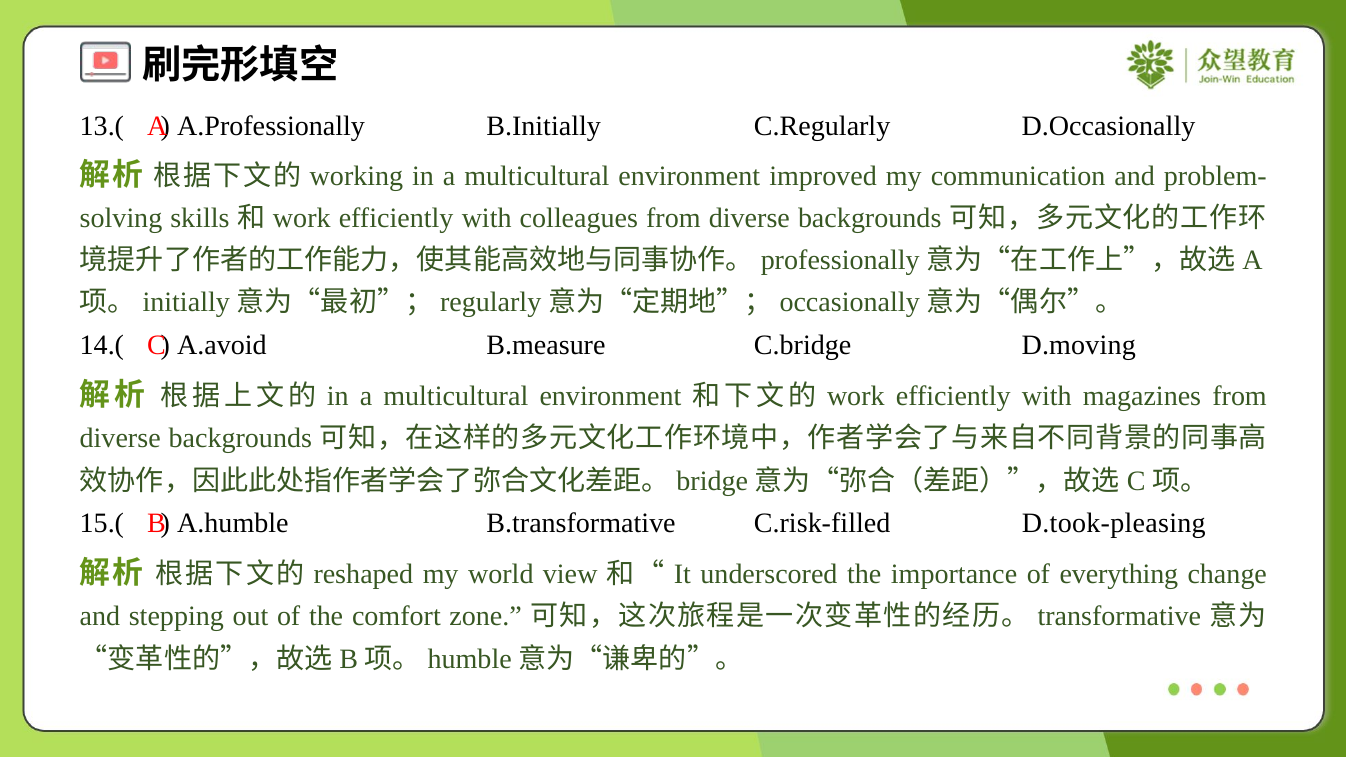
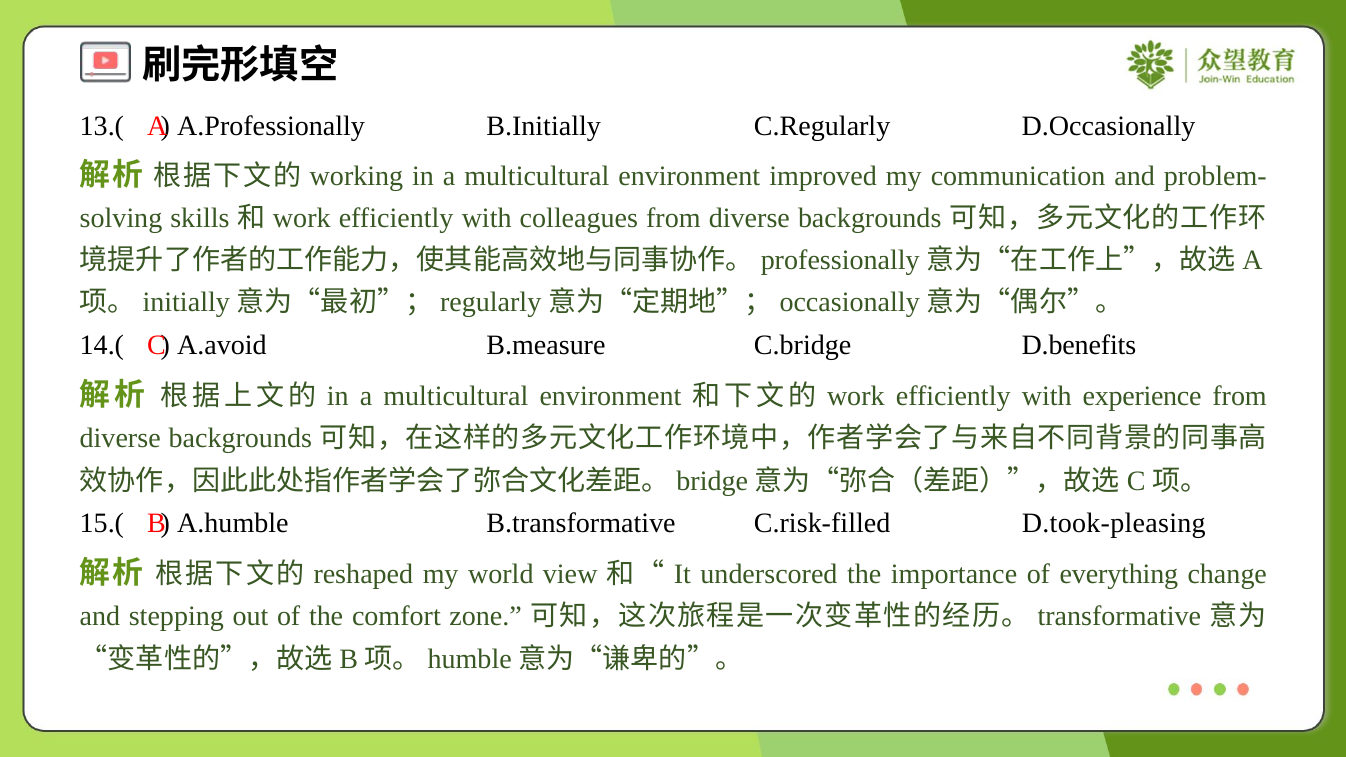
D.moving: D.moving -> D.benefits (1079, 346)
magazines: magazines -> experience (1142, 396)
